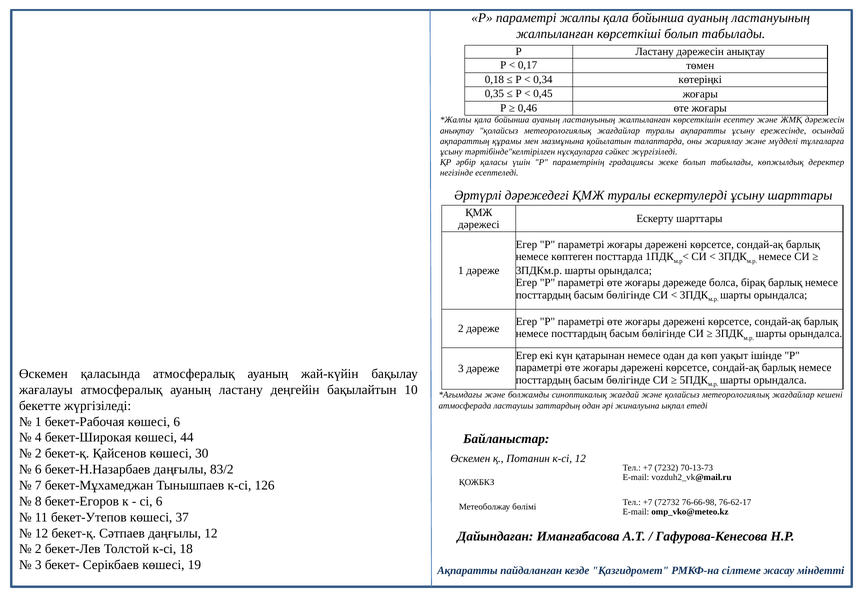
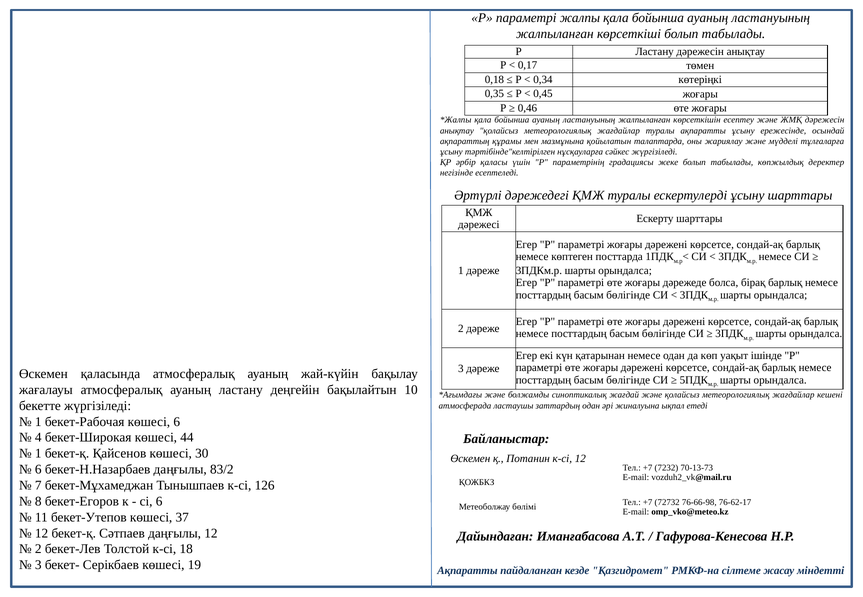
2: 2 -> 1 (38, 454)
